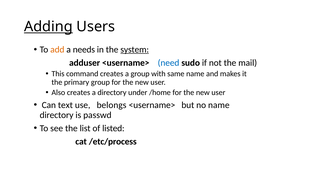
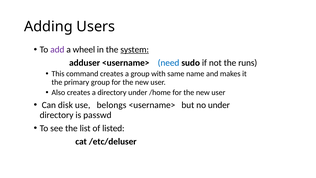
Adding underline: present -> none (48, 27)
add colour: orange -> purple (57, 50)
needs: needs -> wheel (84, 50)
mail: mail -> runs (248, 63)
text: text -> disk (65, 105)
no name: name -> under (219, 105)
/etc/process: /etc/process -> /etc/deluser (113, 141)
